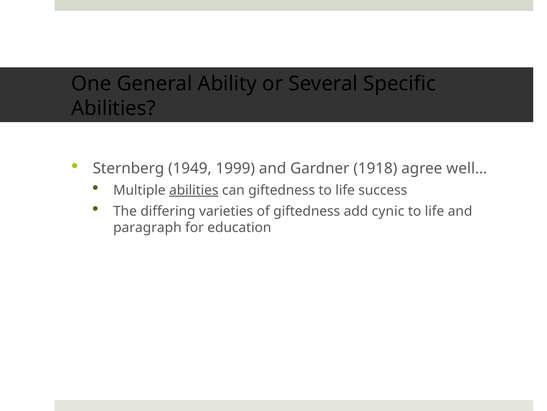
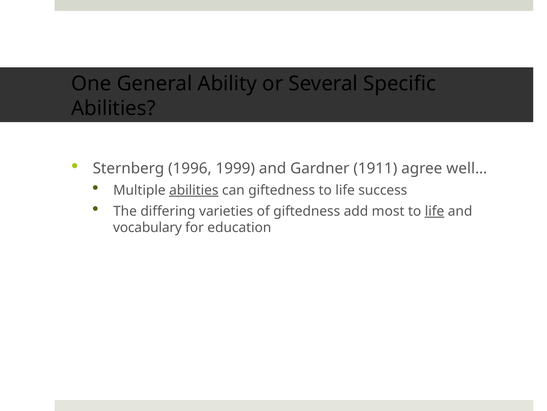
1949: 1949 -> 1996 (190, 168)
1918: 1918 -> 1911 (375, 168)
cynic: cynic -> most (388, 211)
life underline: none -> present (434, 211)
paragraph: paragraph -> vocabulary (147, 227)
